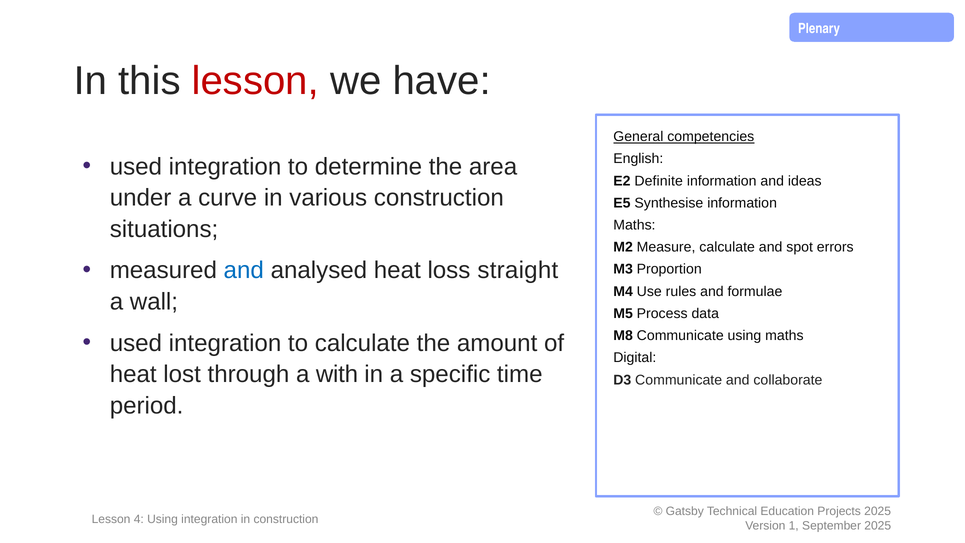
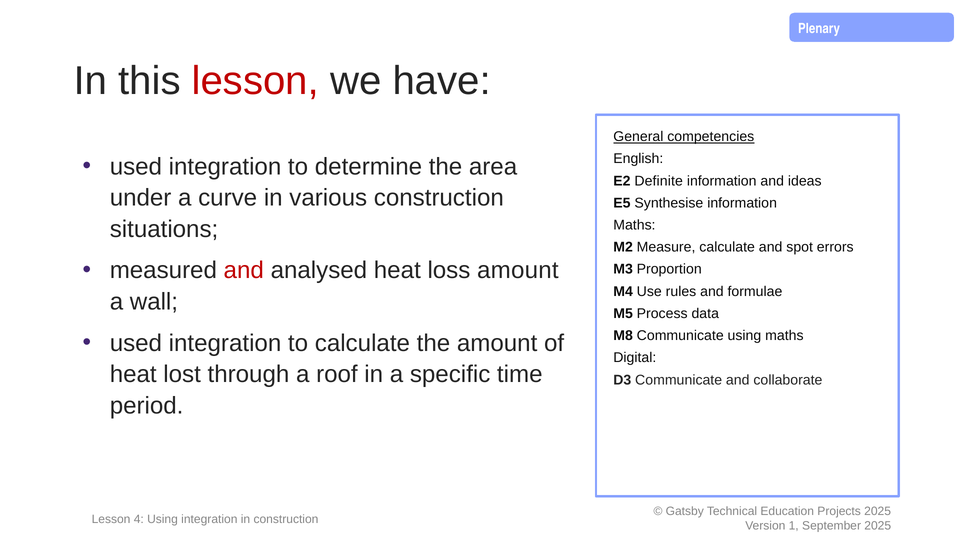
and colour: blue -> red (244, 270)
loss straight: straight -> amount (518, 270)
with: with -> roof (337, 374)
